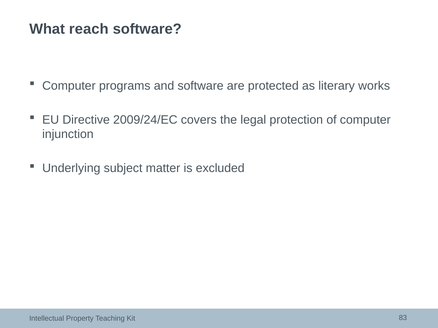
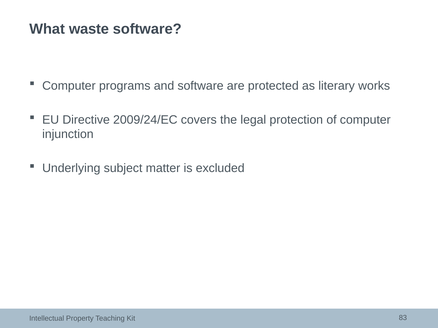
reach: reach -> waste (89, 29)
